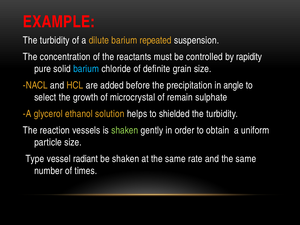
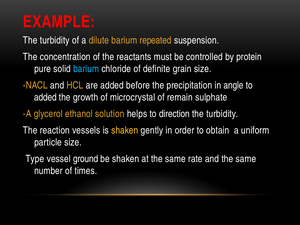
rapidity: rapidity -> protein (249, 57)
select: select -> added (45, 97)
shielded: shielded -> direction (174, 114)
shaken colour: light green -> yellow (125, 130)
radiant: radiant -> ground (86, 159)
